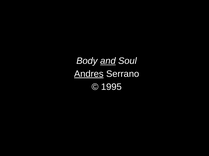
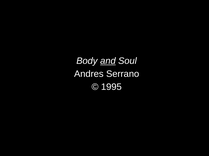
Andres underline: present -> none (89, 74)
